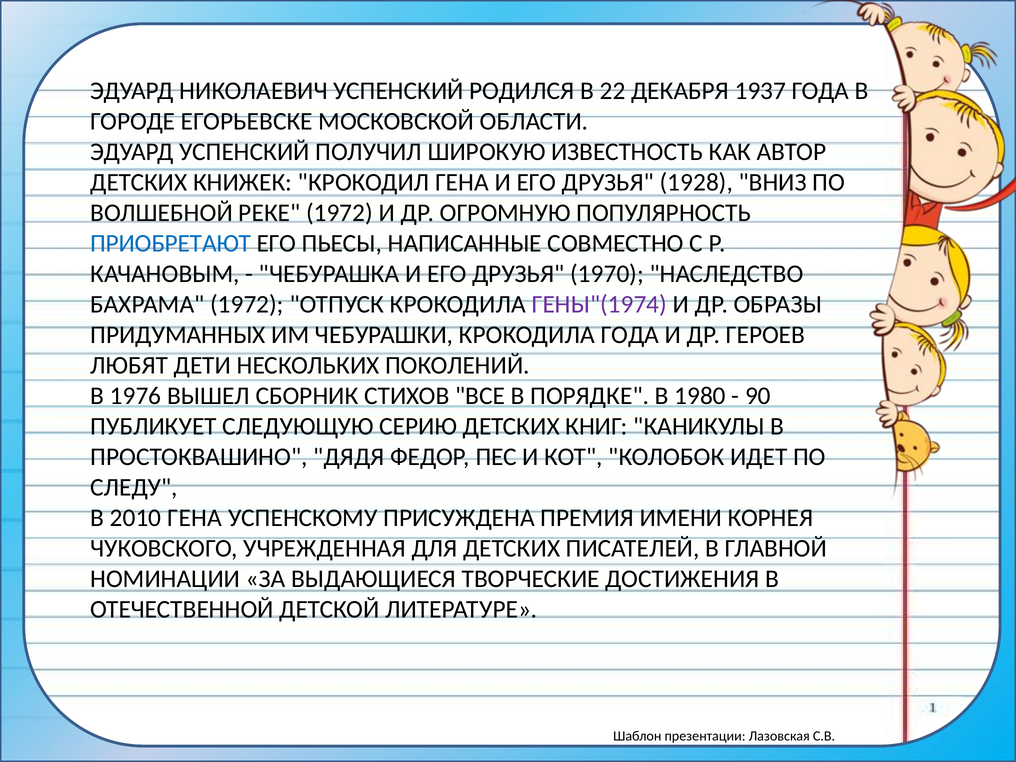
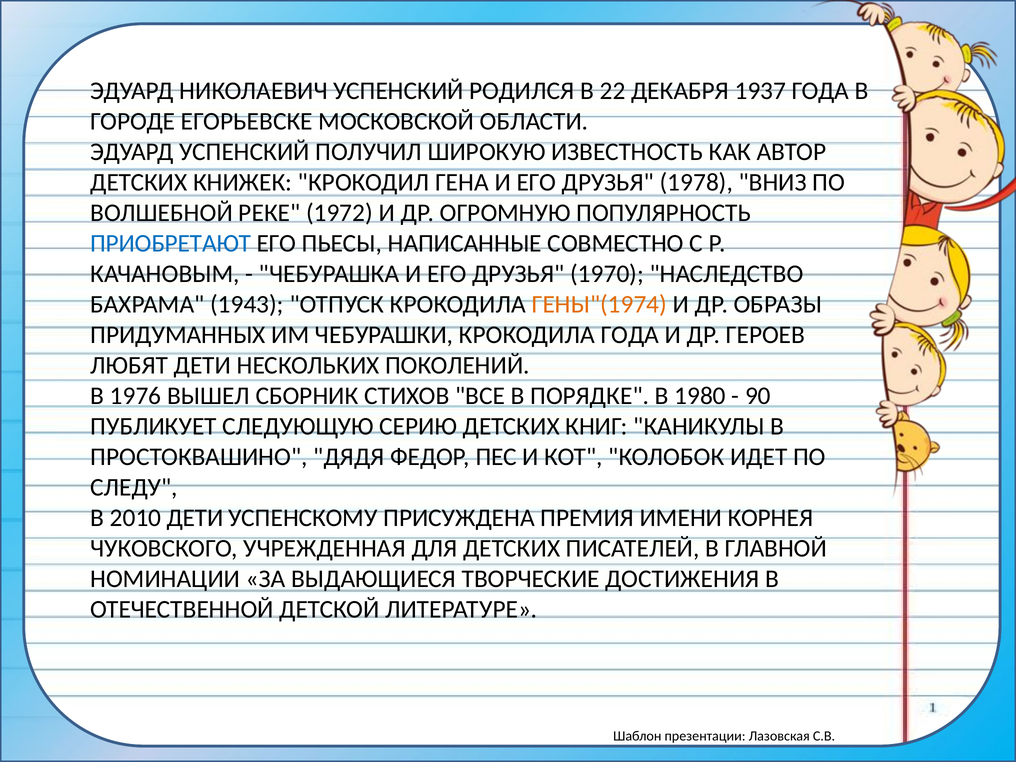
1928: 1928 -> 1978 (696, 182)
БАХРАМА 1972: 1972 -> 1943 (247, 304)
ГЕНЫ"(1974 colour: purple -> orange (599, 304)
2010 ГЕНА: ГЕНА -> ДЕТИ (195, 518)
